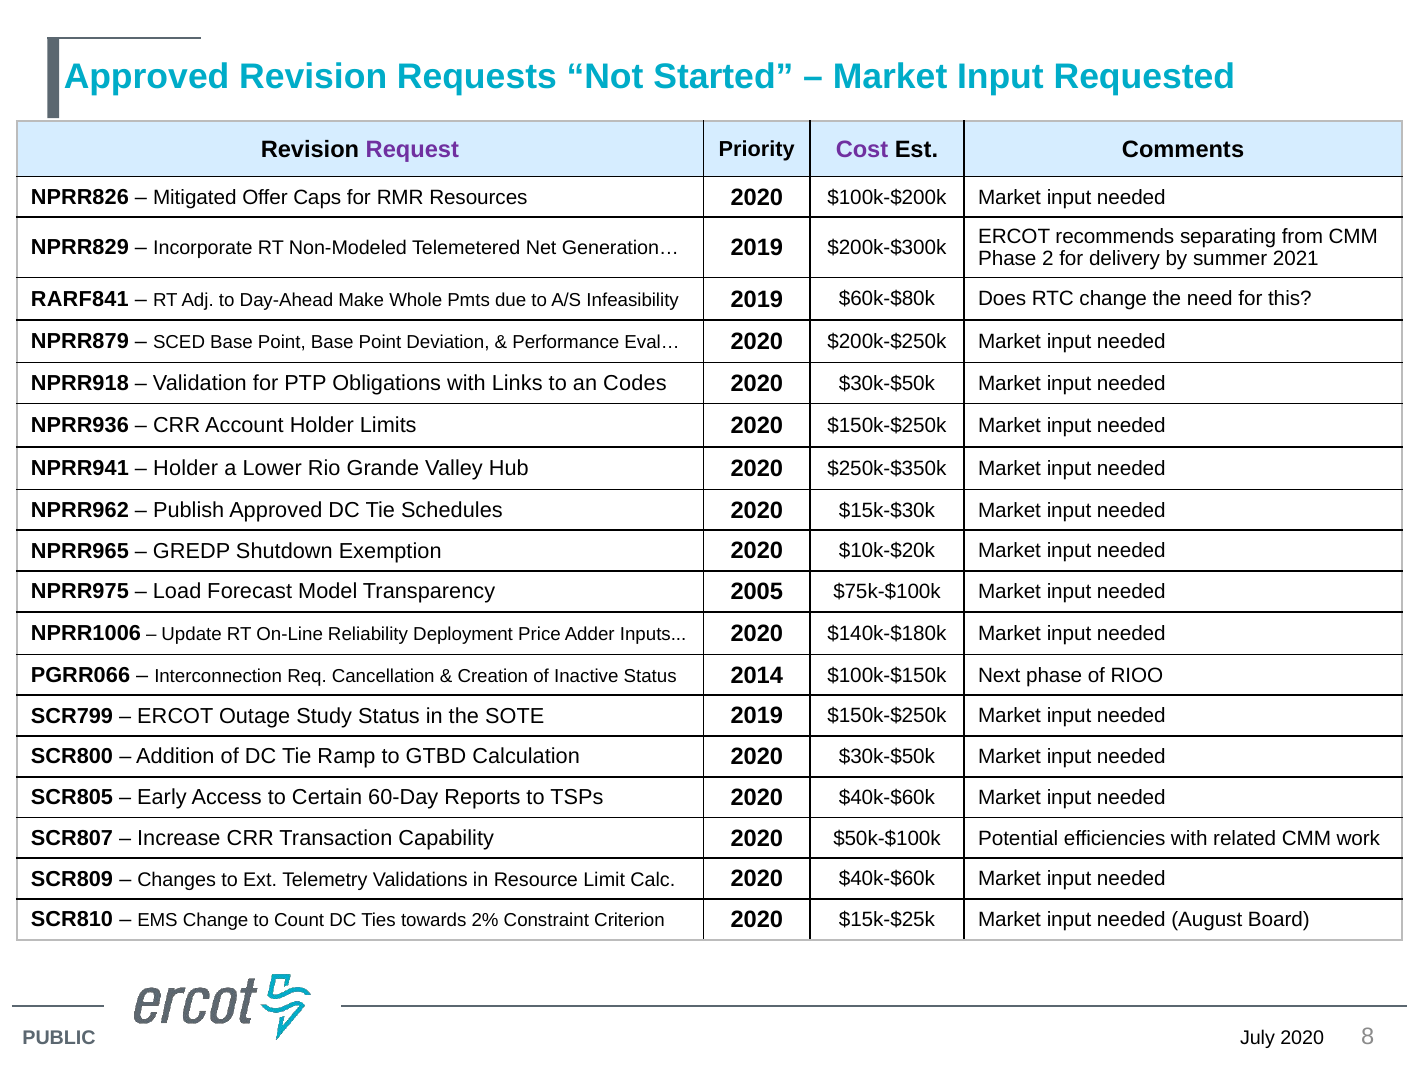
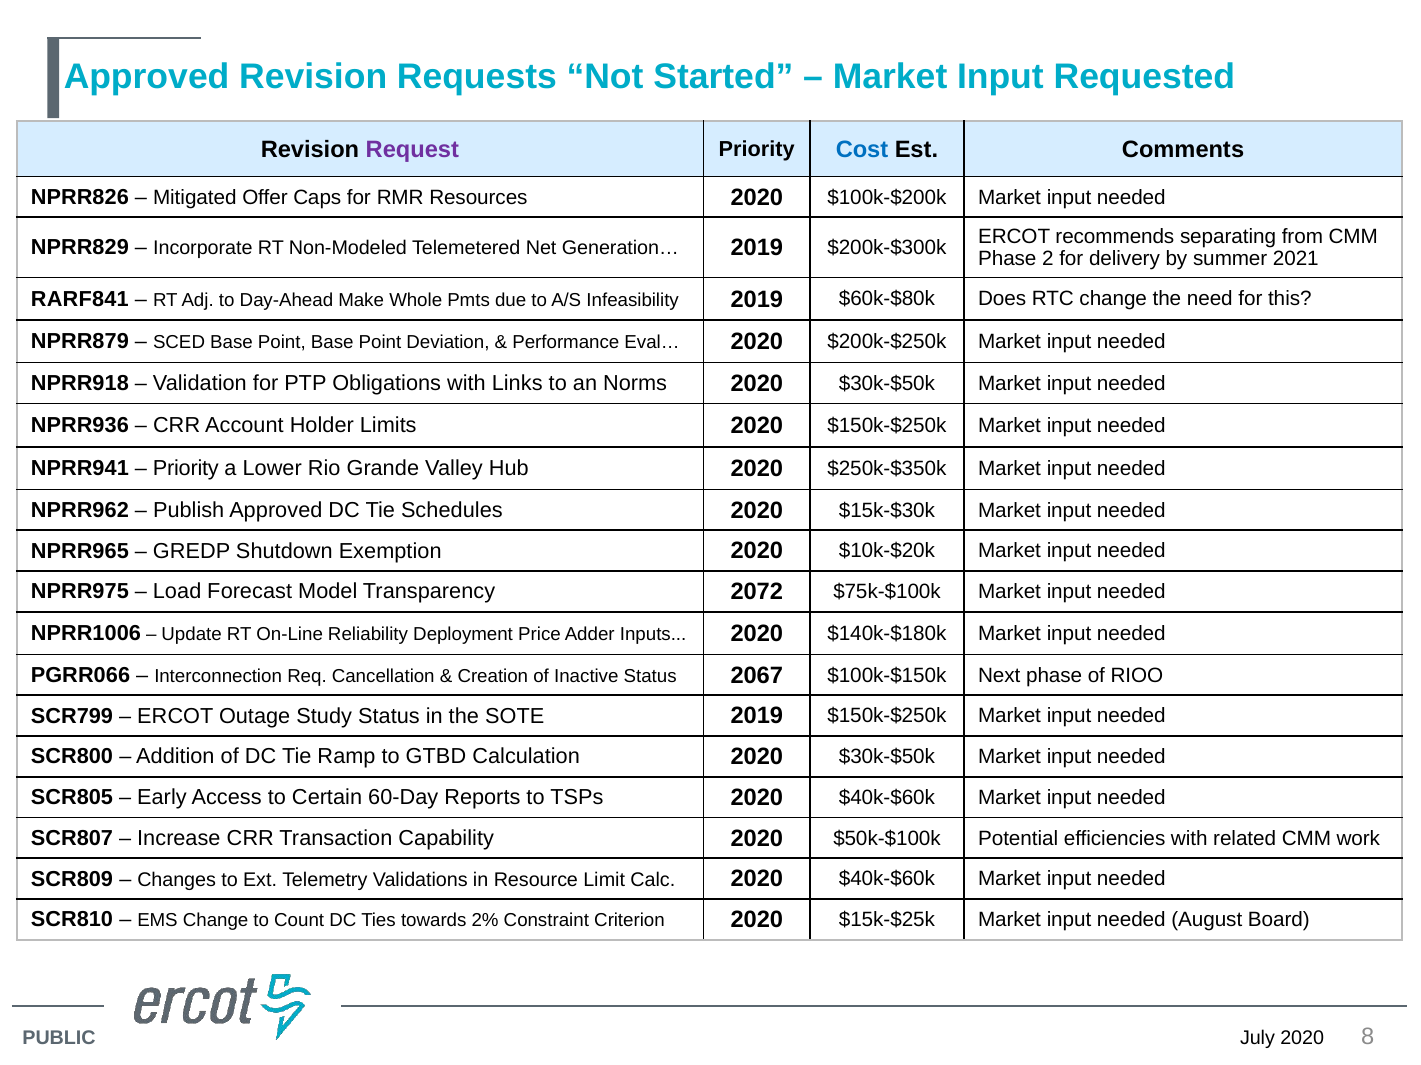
Cost colour: purple -> blue (862, 149)
Codes: Codes -> Norms (635, 384)
Holder: Holder -> Priority (186, 469)
2005: 2005 -> 2072 (757, 592)
2014: 2014 -> 2067 (757, 676)
